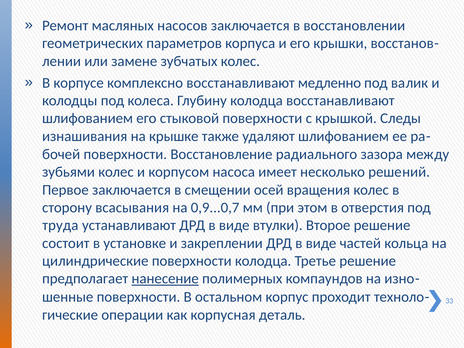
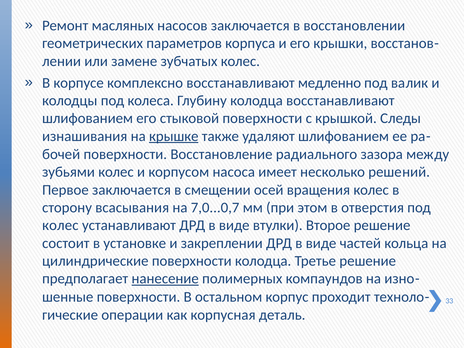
крышке underline: none -> present (174, 136)
0,9...0,7: 0,9...0,7 -> 7,0...0,7 (215, 208)
труда: труда -> колес (60, 225)
